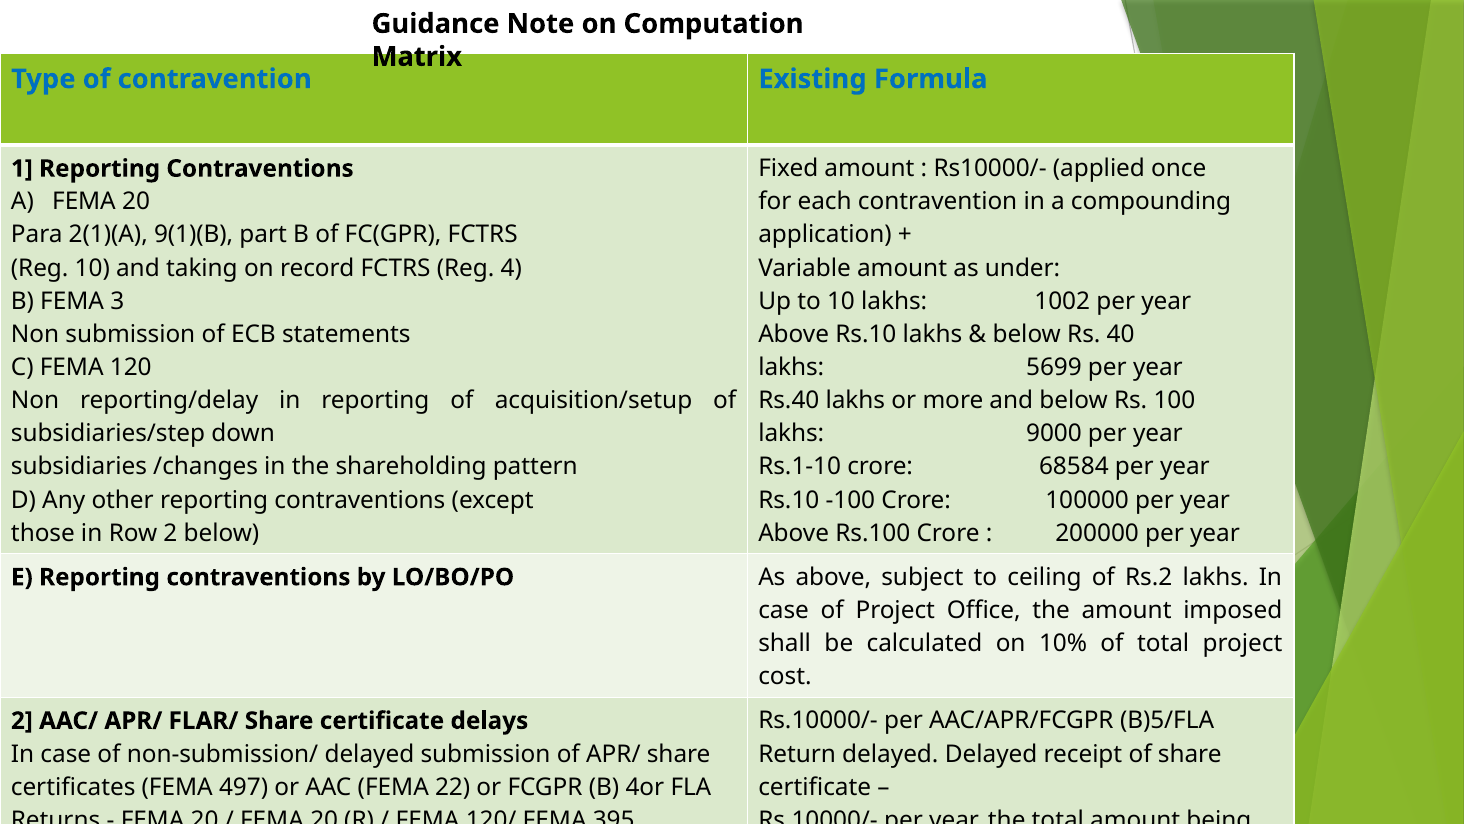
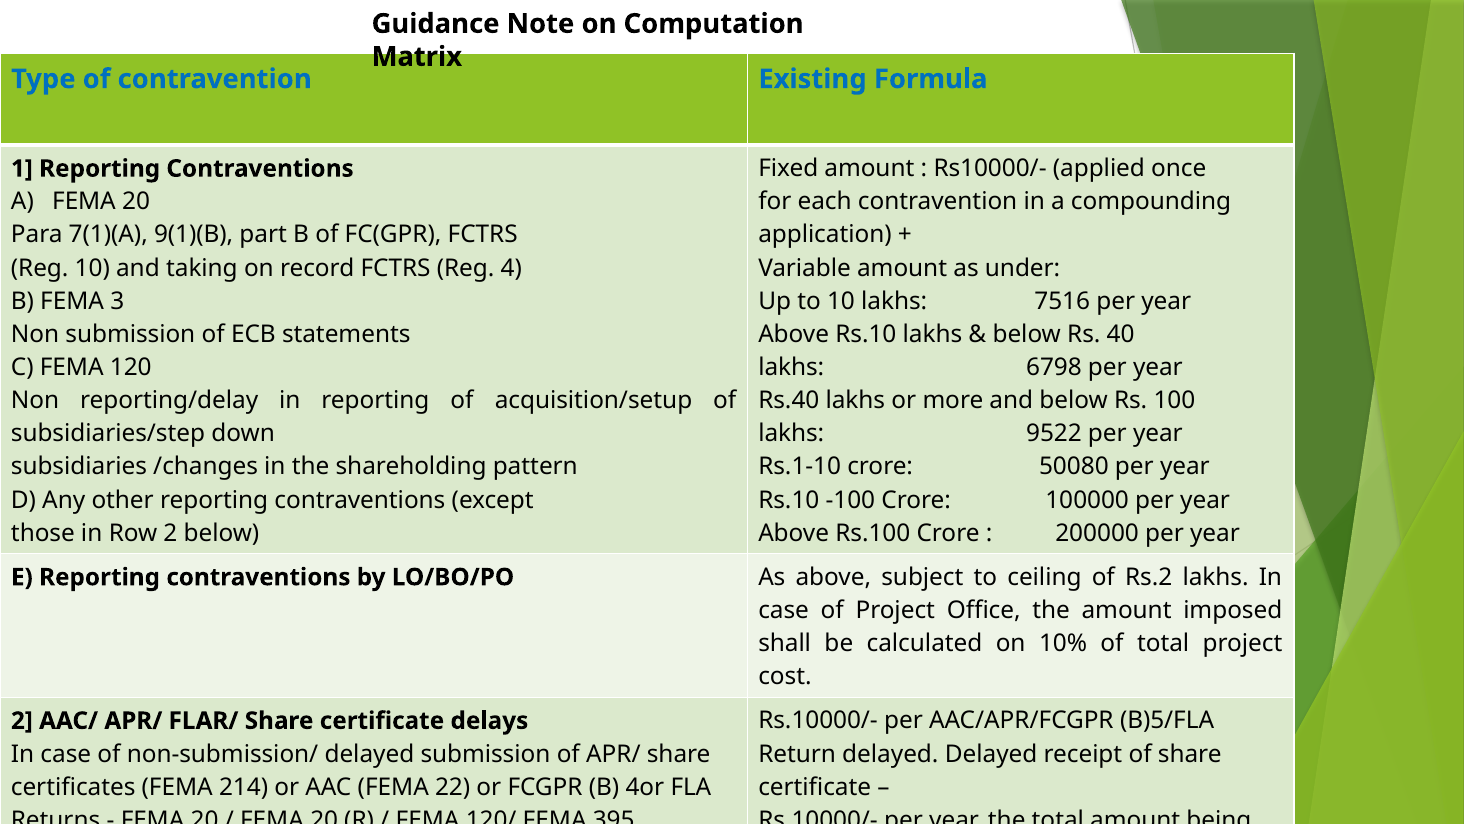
2(1)(A: 2(1)(A -> 7(1)(A (108, 235)
1002: 1002 -> 7516 (1062, 301)
5699: 5699 -> 6798 (1054, 367)
9000: 9000 -> 9522 (1054, 433)
68584: 68584 -> 50080 (1074, 467)
497: 497 -> 214 (244, 787)
